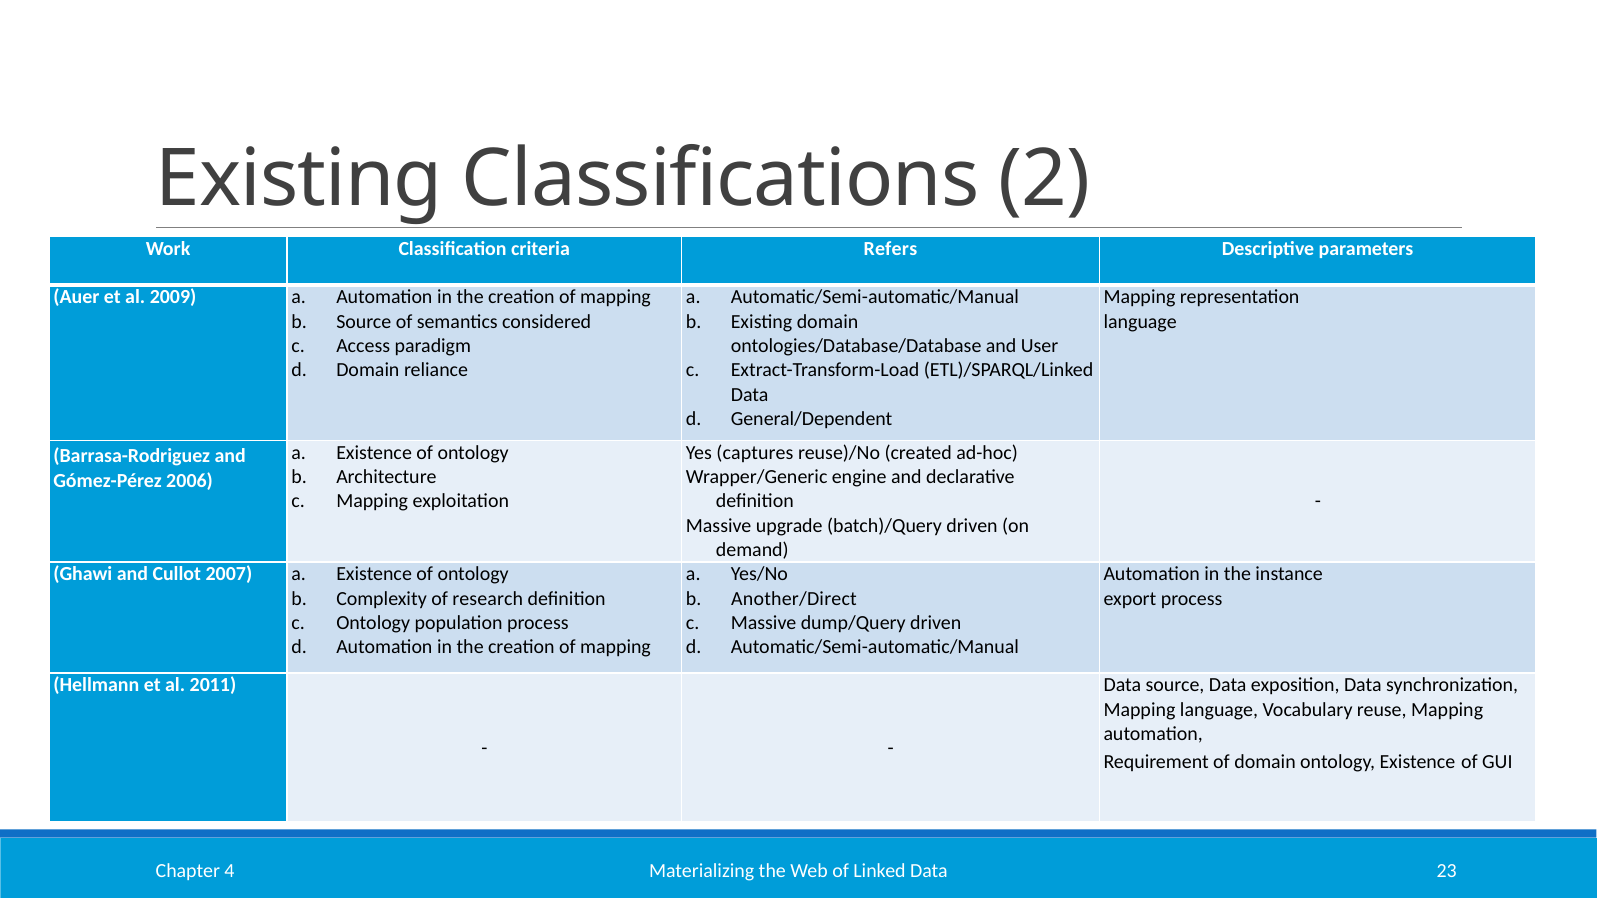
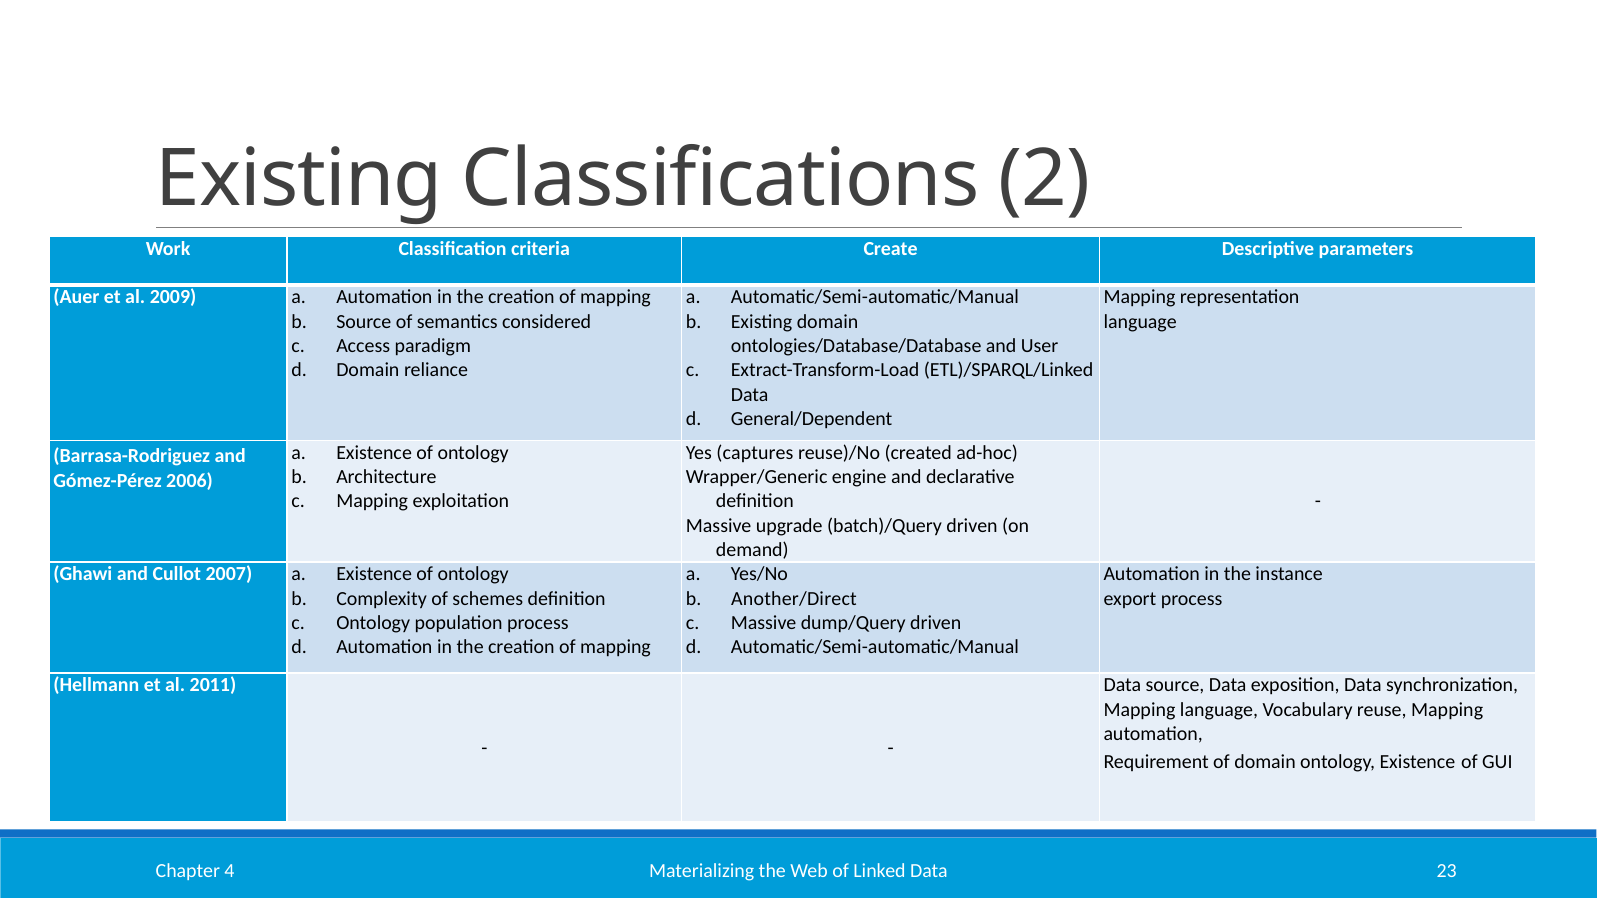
Refers: Refers -> Create (891, 249)
research: research -> schemes (488, 599)
